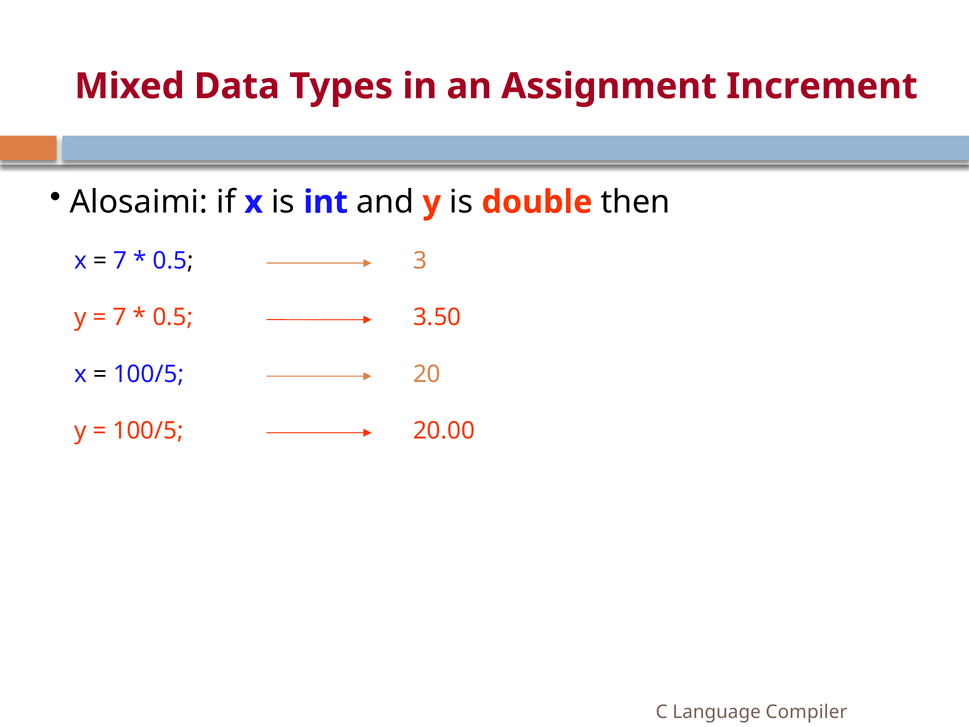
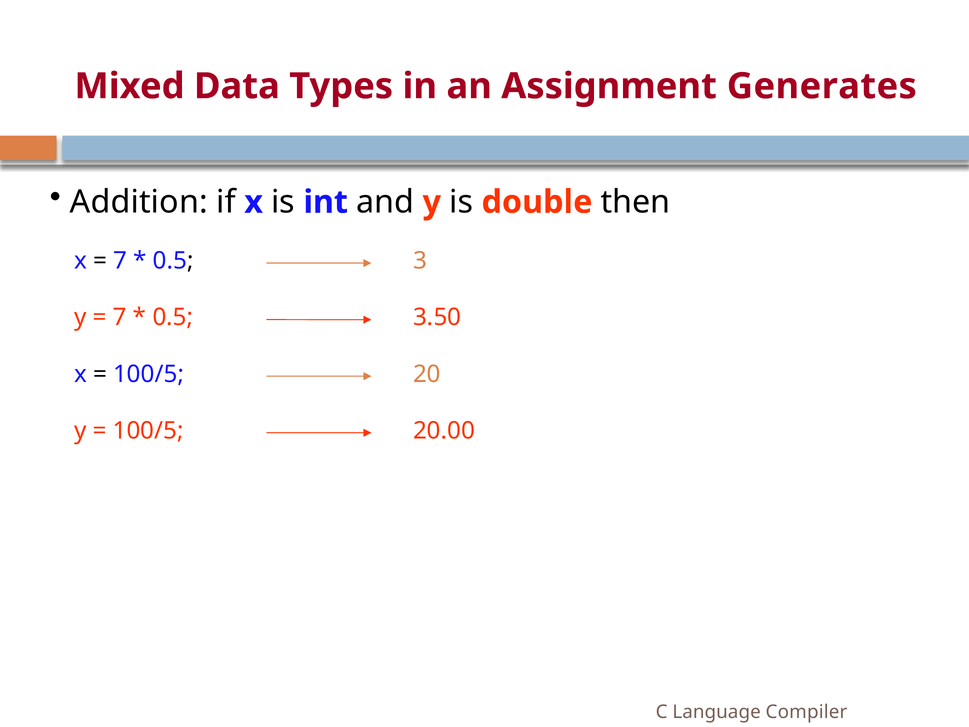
Increment: Increment -> Generates (822, 86)
Alosaimi: Alosaimi -> Addition (139, 202)
